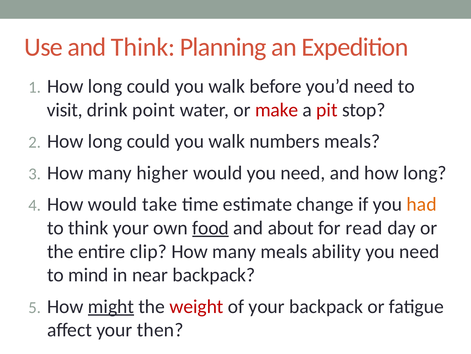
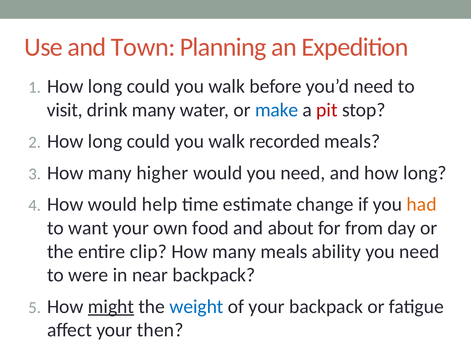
and Think: Think -> Town (143, 47)
drink point: point -> many (154, 110)
make colour: red -> blue (277, 110)
numbers: numbers -> recorded (285, 141)
take: take -> help (160, 204)
to think: think -> want (88, 227)
food underline: present -> none (211, 227)
read: read -> from (364, 227)
mind: mind -> were (88, 275)
weight colour: red -> blue (196, 306)
